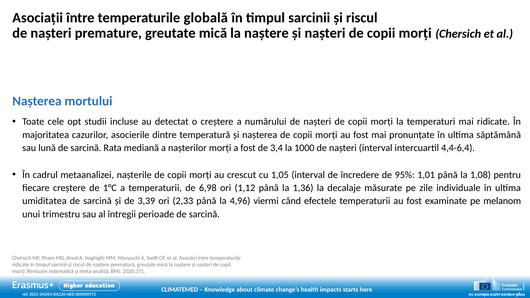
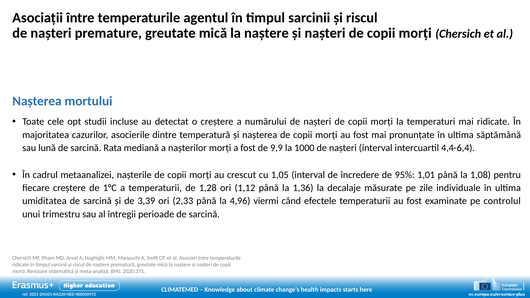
globală: globală -> agentul (206, 18)
3,4: 3,4 -> 9,9 (277, 148)
6,98: 6,98 -> 1,28 (208, 188)
melanom: melanom -> controlul (502, 201)
